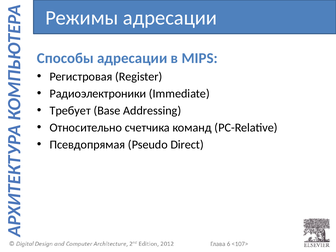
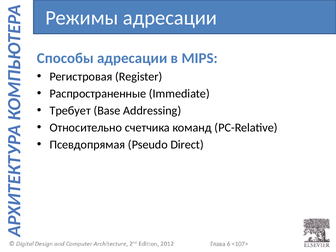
Радиоэлектроники: Радиоэлектроники -> Распространенные (98, 94)
